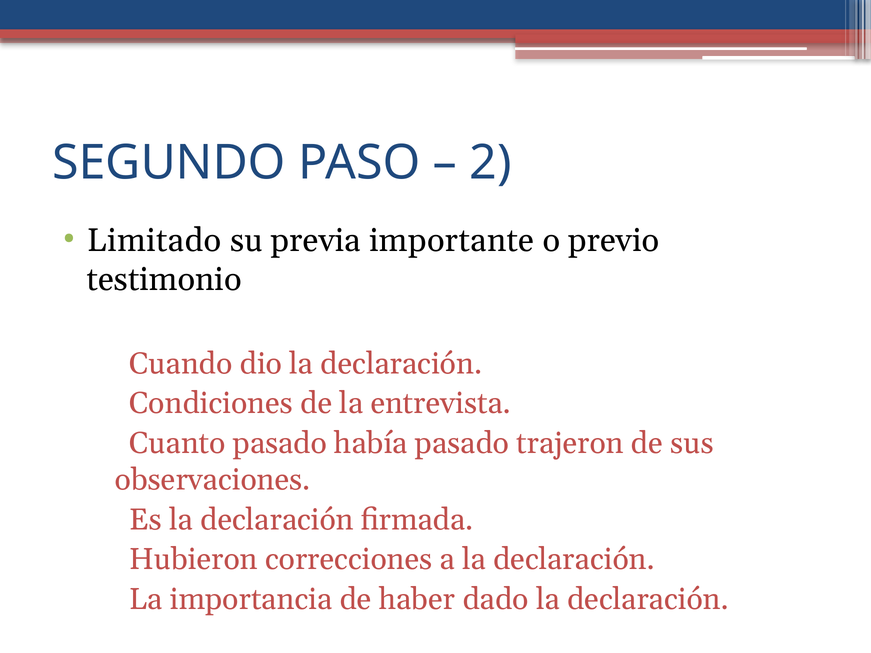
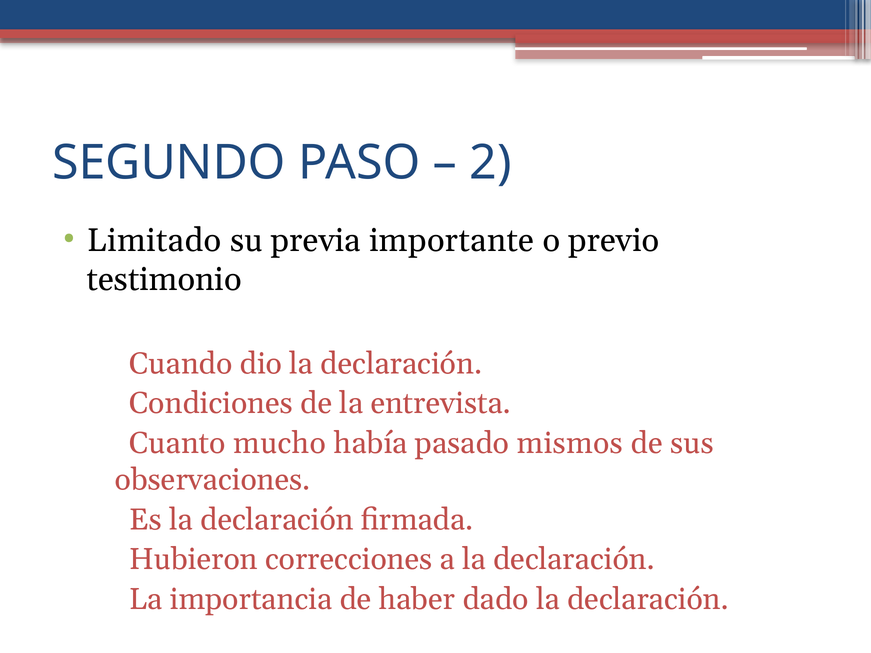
Cuanto pasado: pasado -> mucho (280, 444)
trajeron: trajeron -> mismos (570, 444)
